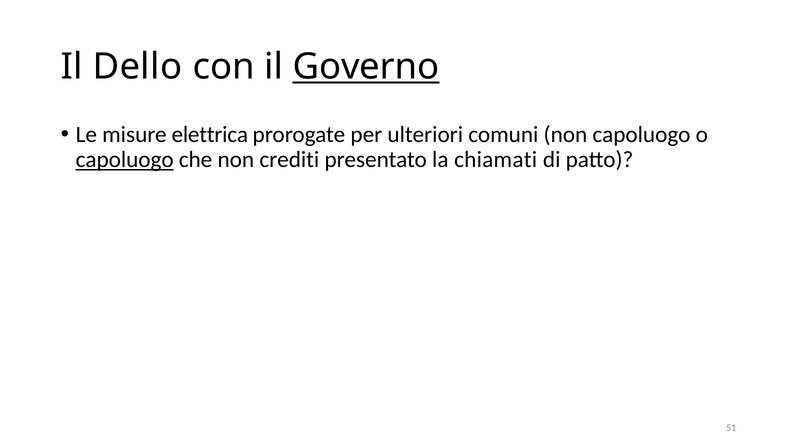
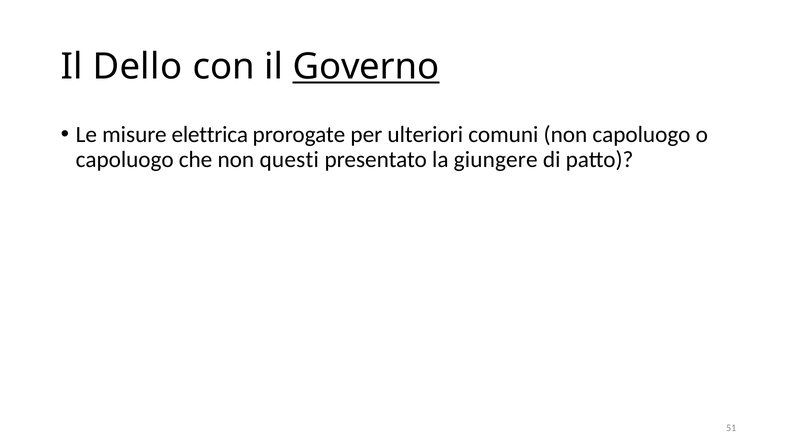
capoluogo underline: present -> none (125, 160)
crediti: crediti -> questi (289, 160)
chiamati: chiamati -> giungere (496, 160)
